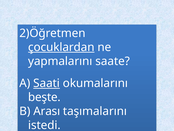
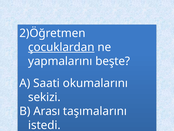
saate: saate -> beşte (113, 61)
Saati underline: present -> none (47, 83)
beşte: beşte -> sekizi (44, 97)
